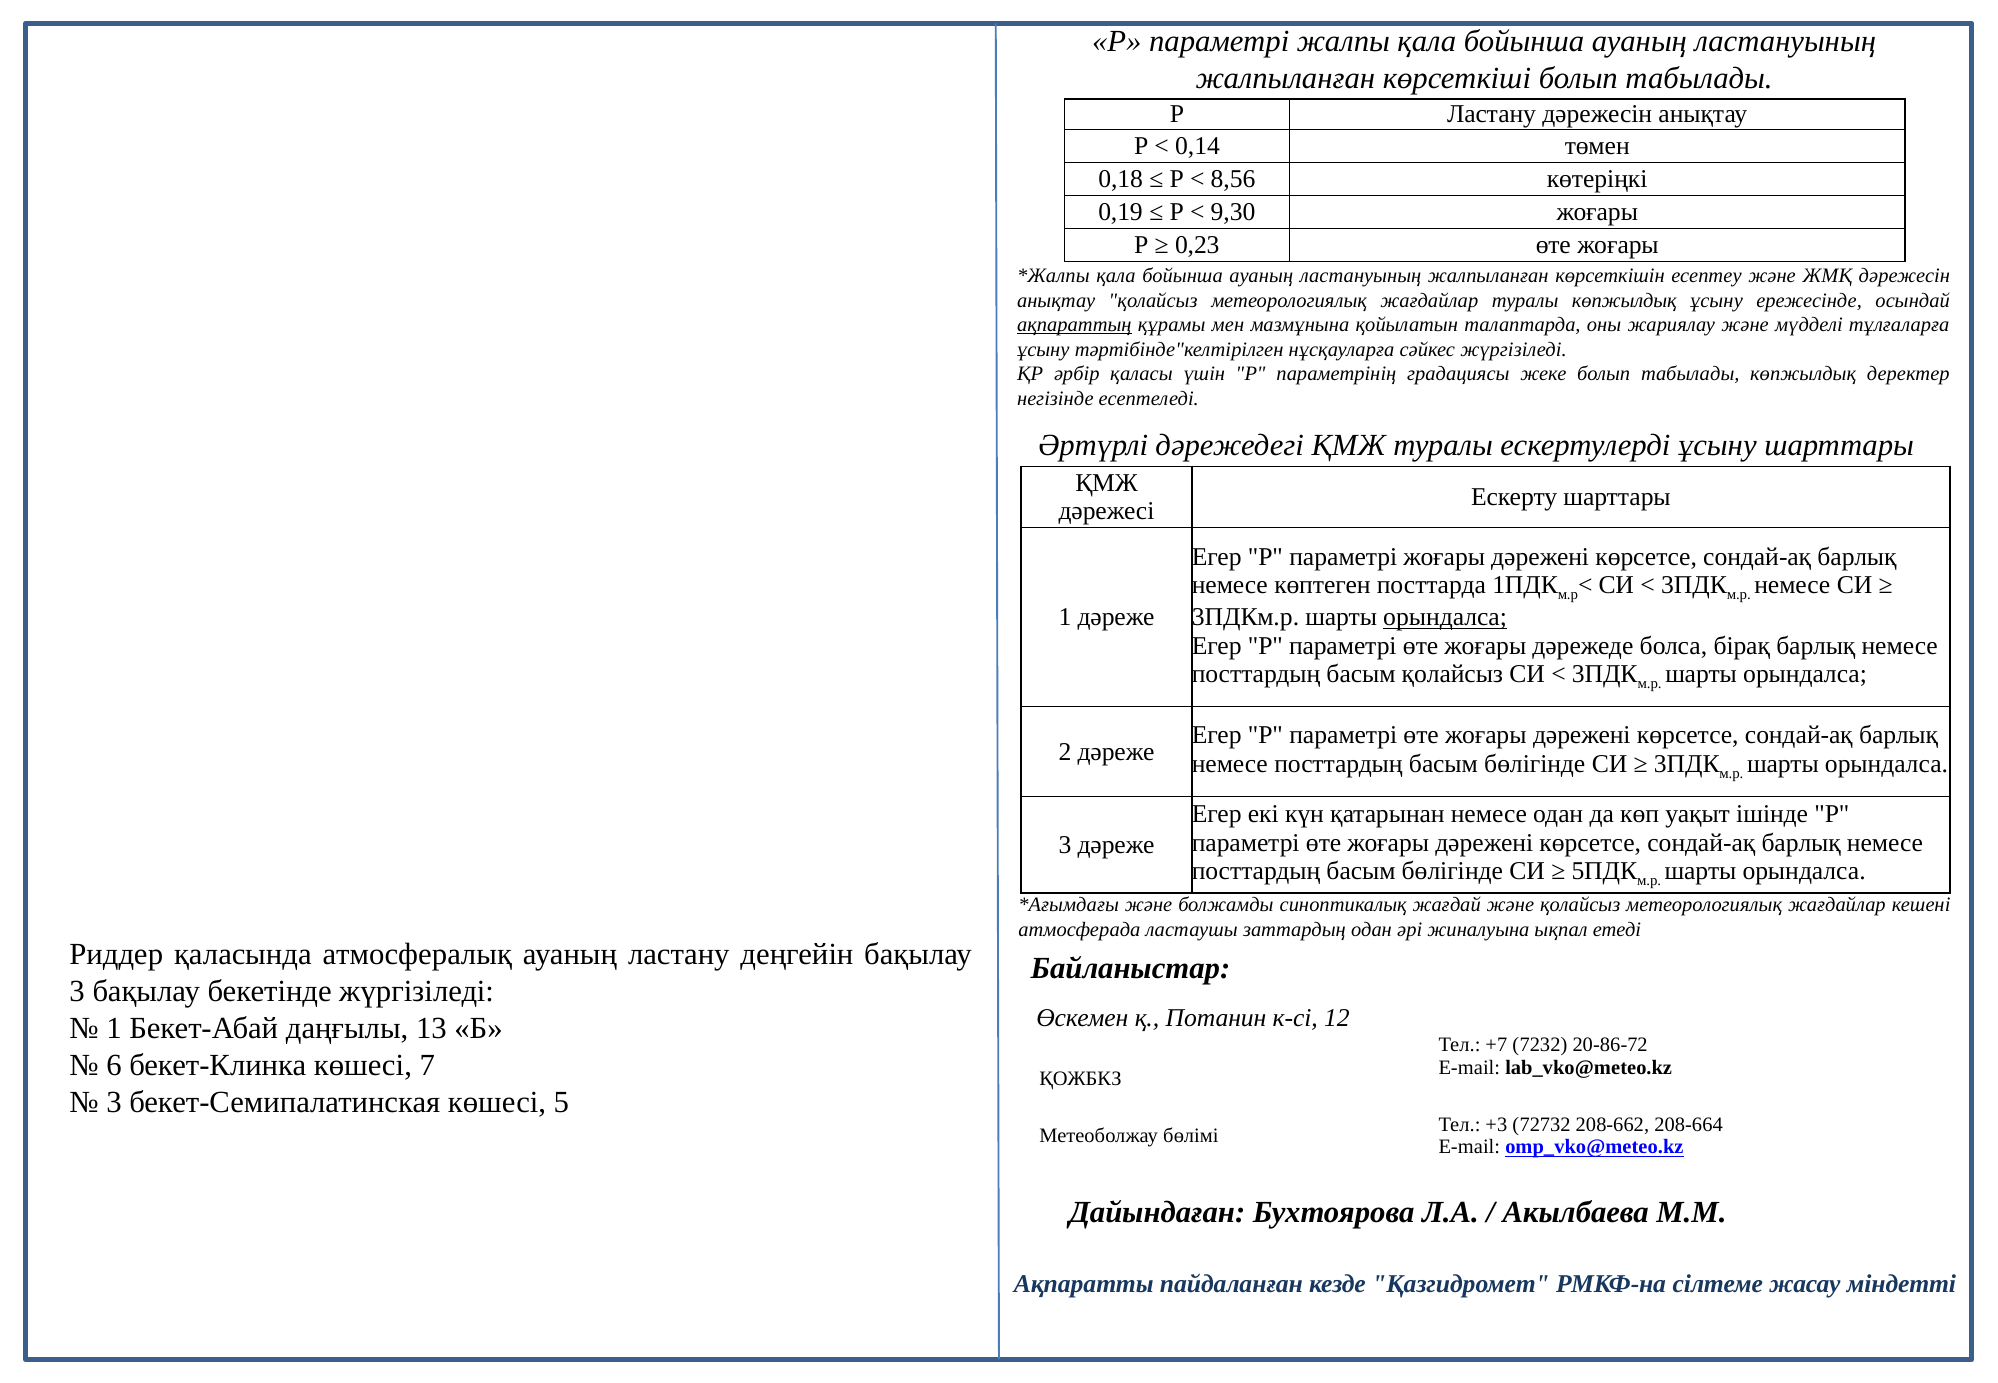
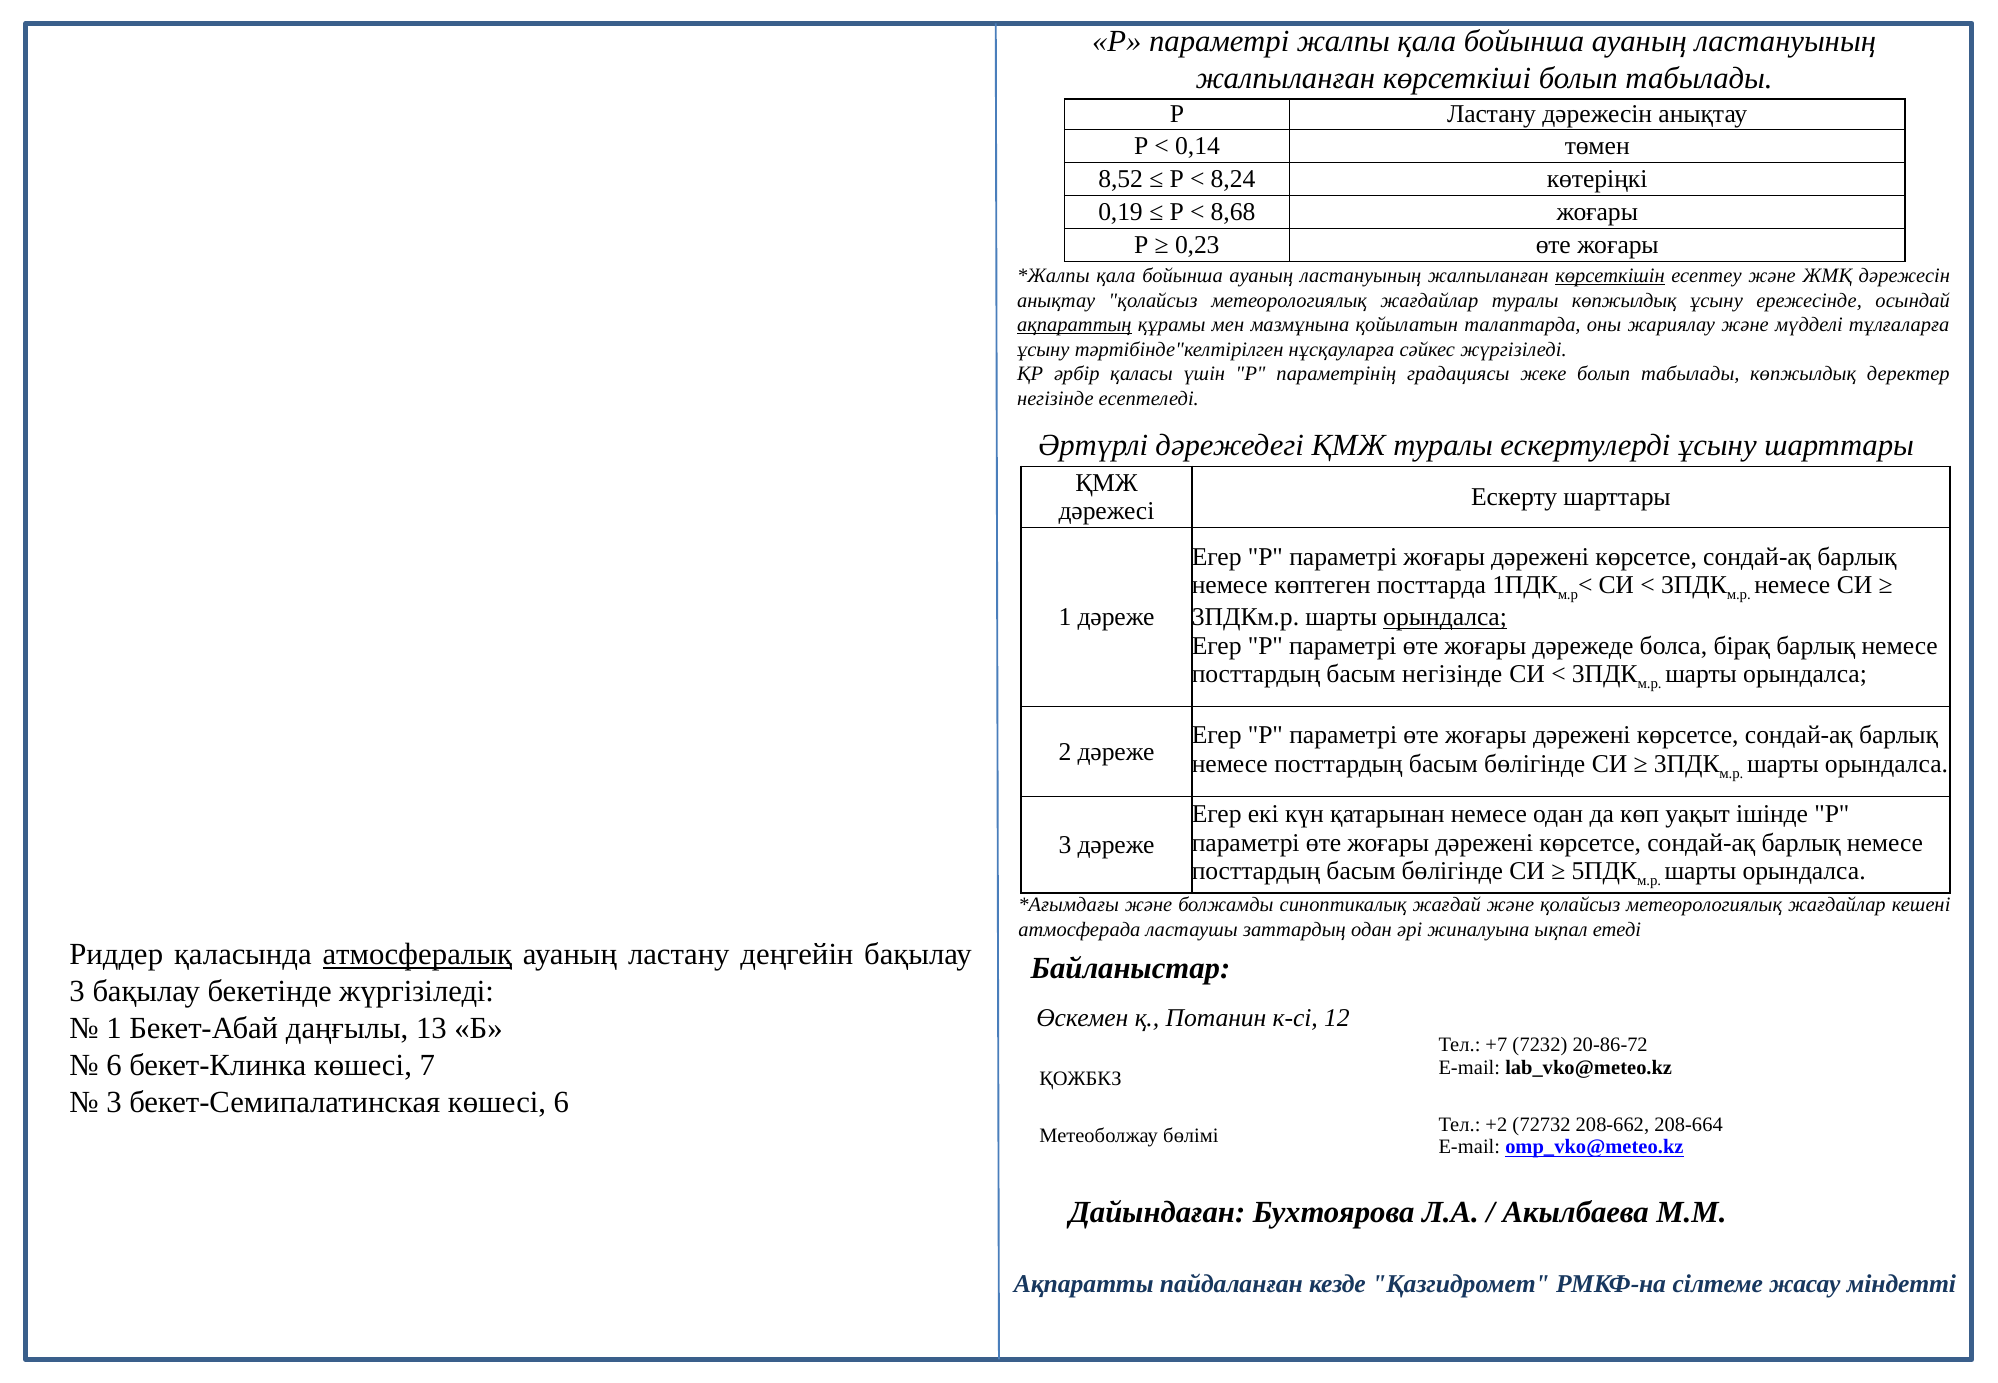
0,18: 0,18 -> 8,52 (1121, 179)
8,56: 8,56 -> 8,24 (1233, 179)
9,30: 9,30 -> 8,68 (1233, 212)
көрсеткішін underline: none -> present (1610, 276)
басым қолайсыз: қолайсыз -> негізінде (1452, 674)
атмосфералық underline: none -> present (417, 955)
көшесі 5: 5 -> 6 (561, 1102)
+3: +3 -> +2 (1496, 1125)
